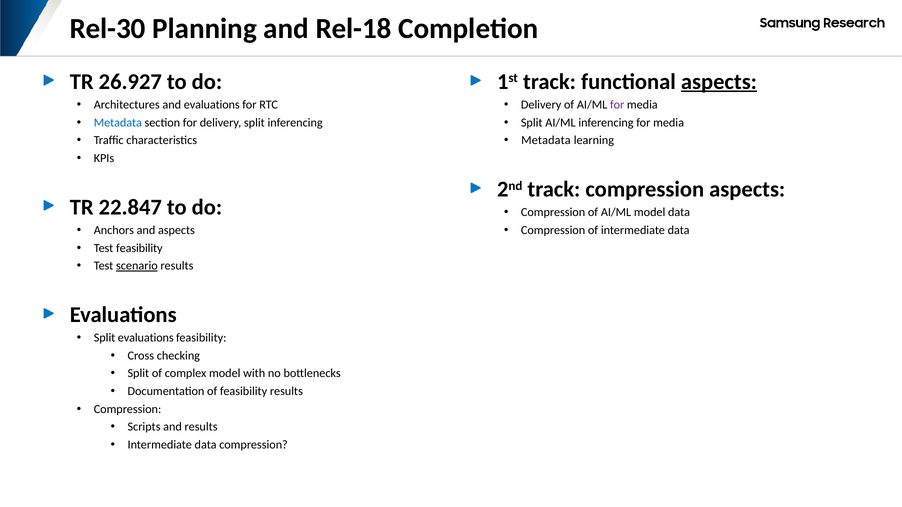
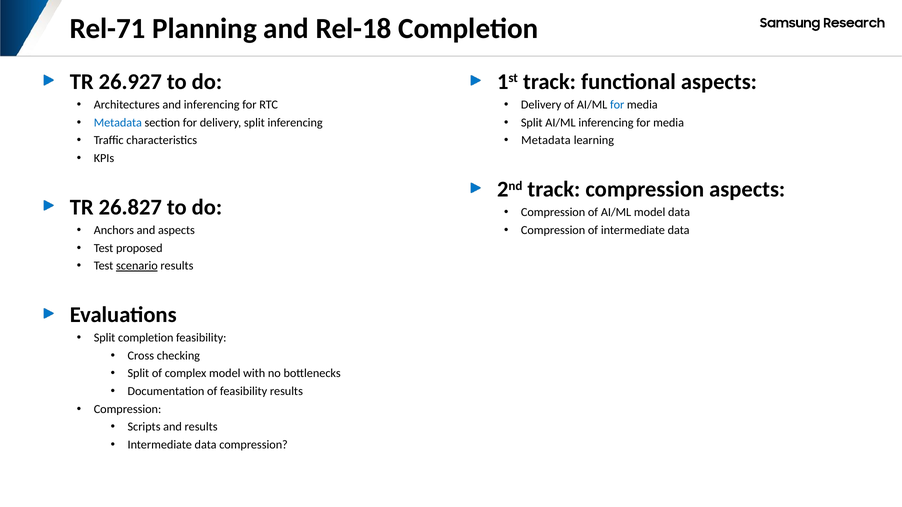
Rel-30: Rel-30 -> Rel-71 (108, 29)
aspects underline: present -> none (719, 82)
and evaluations: evaluations -> inferencing (212, 105)
for colour: purple -> blue (617, 105)
22.847: 22.847 -> 26.827 (130, 207)
Test feasibility: feasibility -> proposed (139, 248)
Split evaluations: evaluations -> completion (146, 338)
